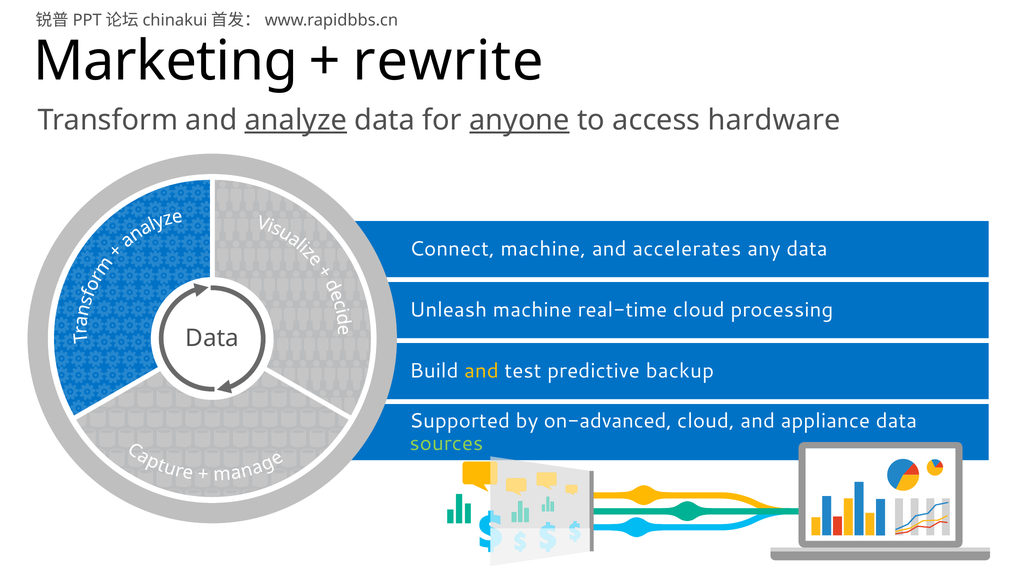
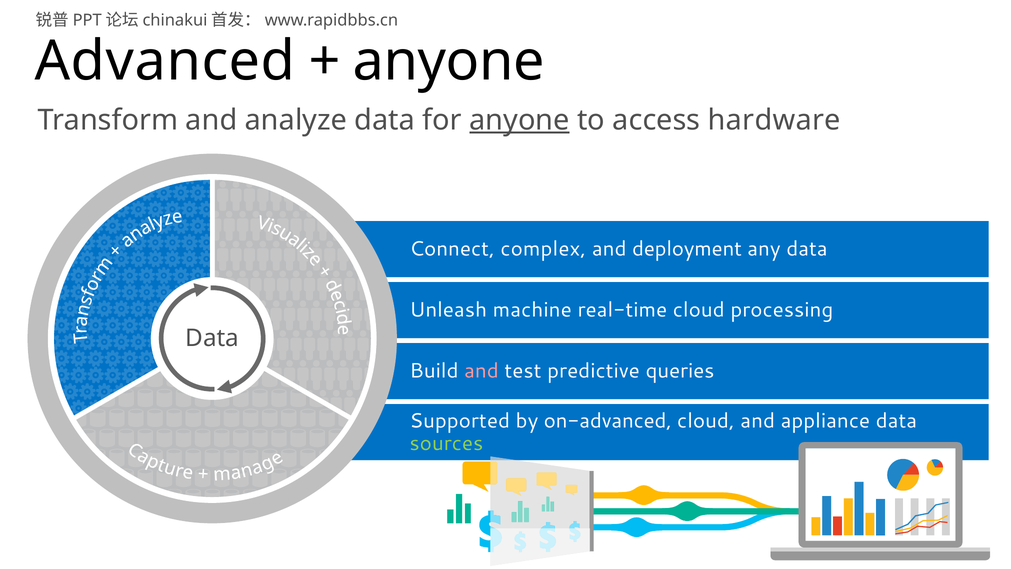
Marketing: Marketing -> Advanced (165, 61)
rewrite: rewrite -> anyone (449, 61)
analyze underline: present -> none (296, 120)
Connect machine: machine -> complex (543, 249)
accelerates: accelerates -> deployment (687, 249)
and colour: yellow -> pink (482, 371)
backup: backup -> queries (680, 371)
